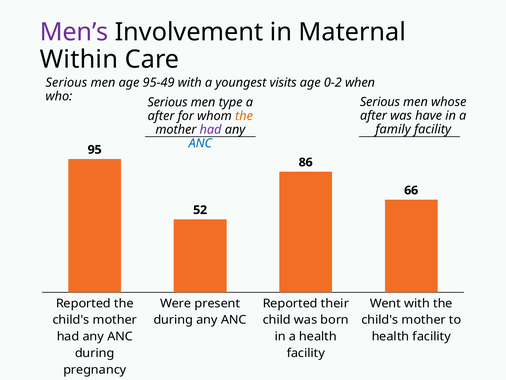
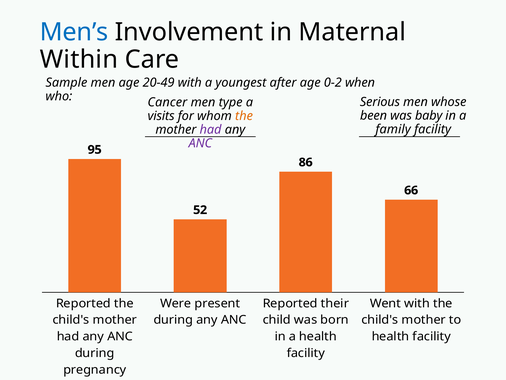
Men’s colour: purple -> blue (74, 32)
Serious: Serious -> Sample (66, 83)
95-49: 95-49 -> 20-49 (159, 83)
visits: visits -> after (283, 83)
who Serious: Serious -> Cancer (167, 102)
after: after -> been (374, 115)
have: have -> baby (429, 115)
after: after -> visits (161, 116)
ANC colour: blue -> purple (200, 143)
